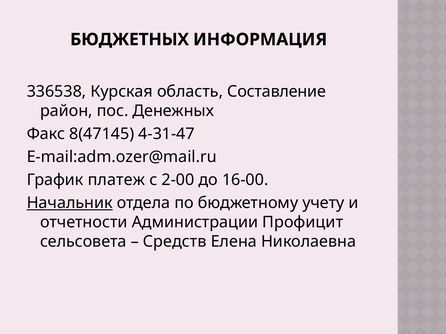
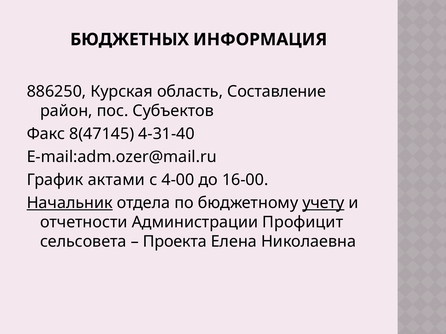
336538: 336538 -> 886250 (56, 92)
Денежных: Денежных -> Субъектов (173, 111)
4-31-47: 4-31-47 -> 4-31-40 (167, 134)
платеж: платеж -> актами (116, 180)
2-00: 2-00 -> 4-00 (178, 180)
учету underline: none -> present (323, 203)
Средств: Средств -> Проекта (175, 242)
